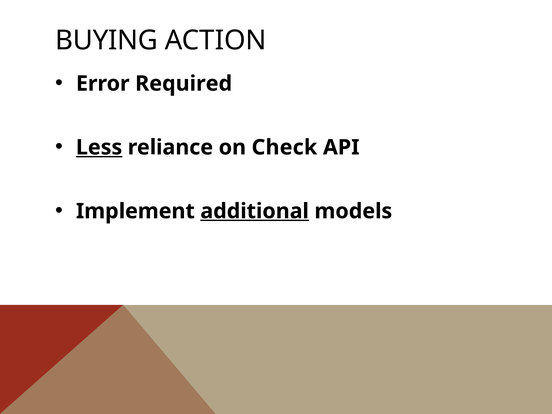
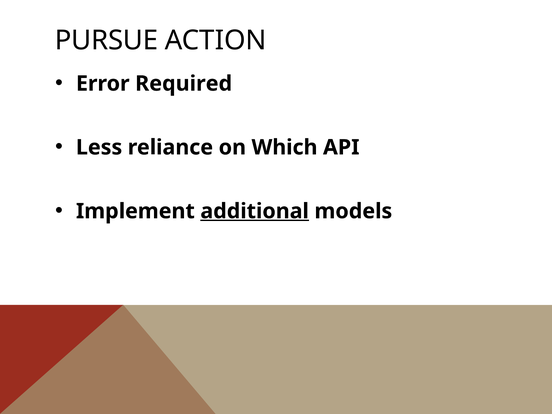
BUYING: BUYING -> PURSUE (107, 41)
Less underline: present -> none (99, 147)
Check: Check -> Which (285, 147)
